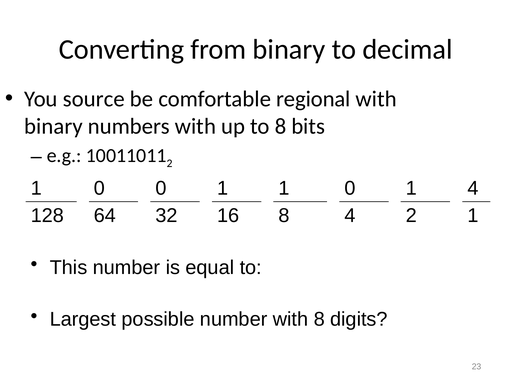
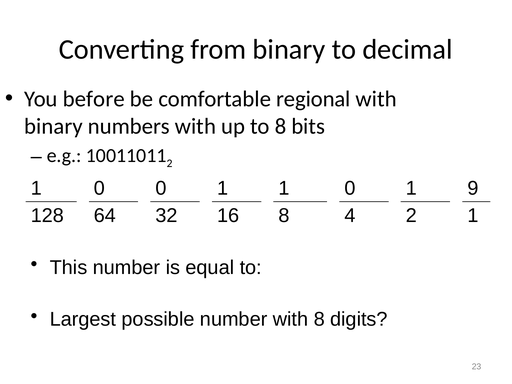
source: source -> before (94, 99)
1 4: 4 -> 9 (473, 188)
